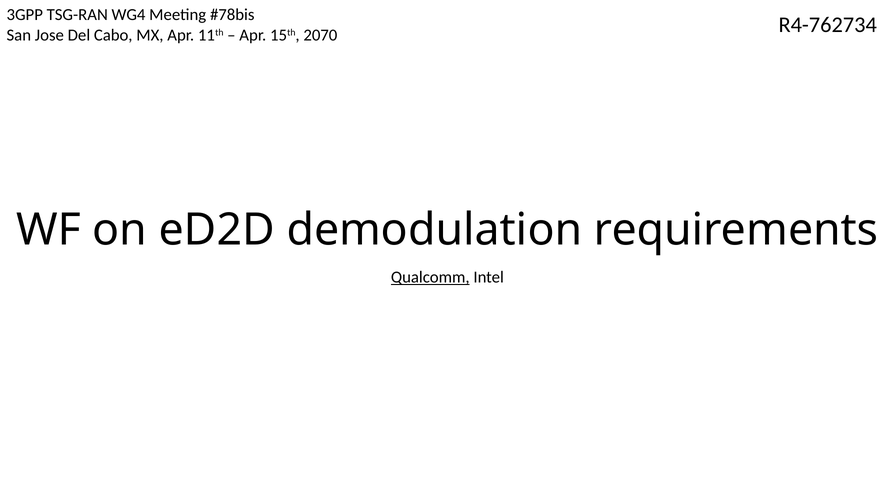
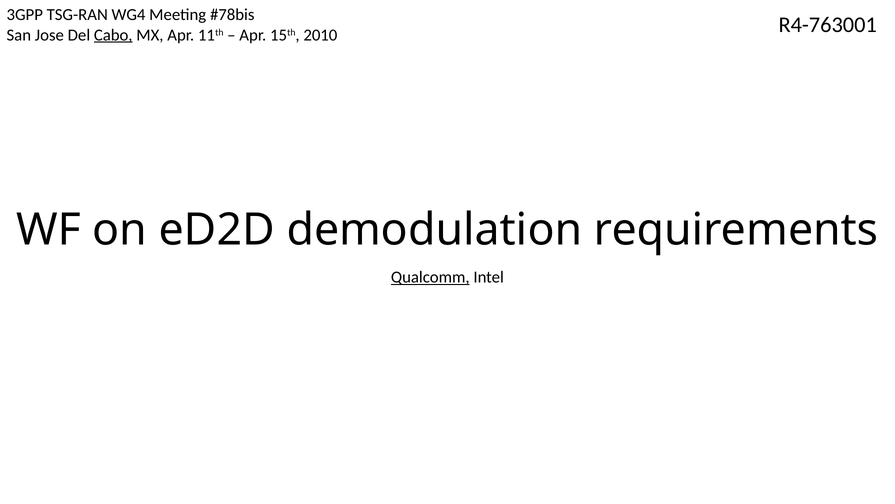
R4-762734: R4-762734 -> R4-763001 (828, 25)
Cabo underline: none -> present (113, 35)
2070: 2070 -> 2010 (320, 35)
